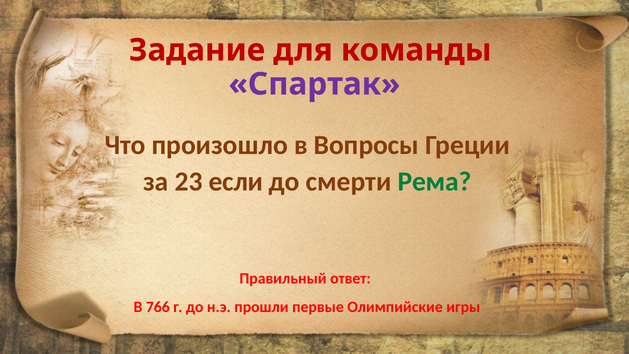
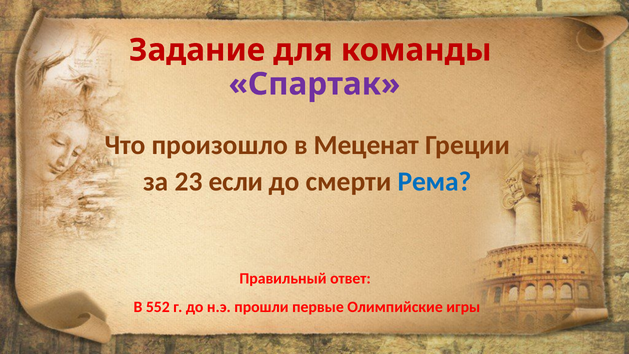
Вопросы: Вопросы -> Меценат (367, 145)
Рема colour: green -> blue (435, 182)
766: 766 -> 552 (158, 307)
